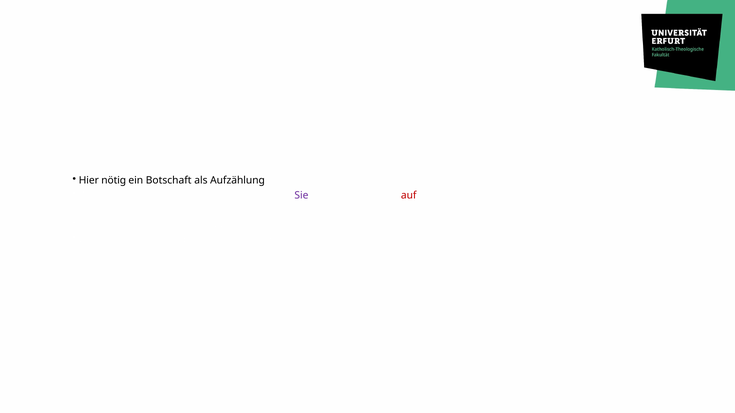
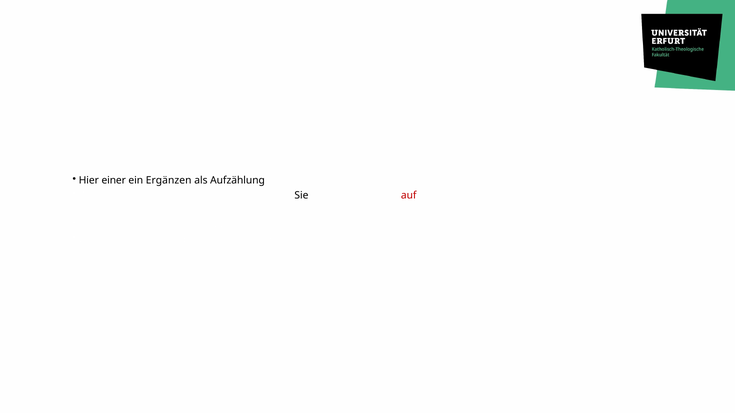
Hier nötig: nötig -> einer (114, 181)
Botschaft: Botschaft -> Ergänzen (169, 181)
Sie colour: purple -> black (301, 195)
